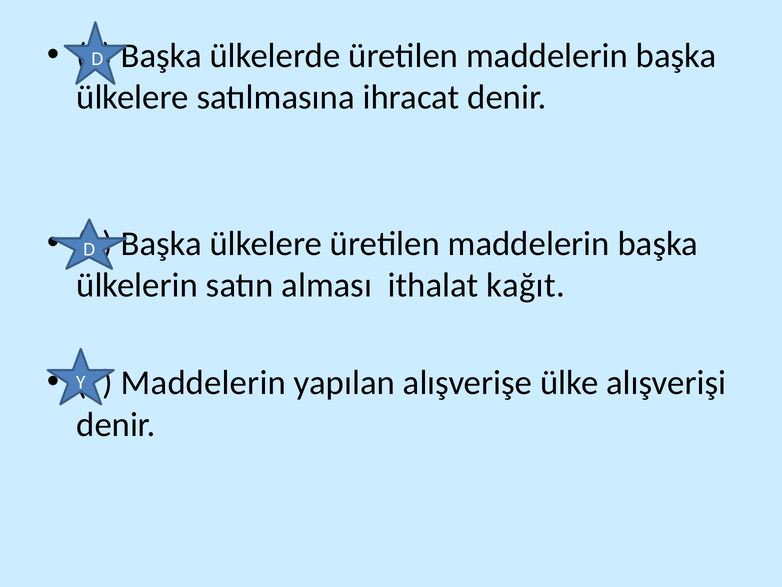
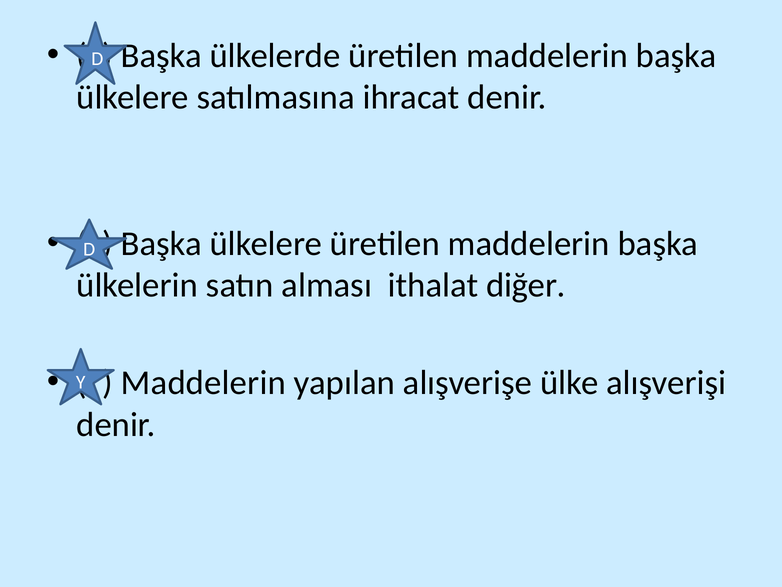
kağıt: kağıt -> diğer (526, 285)
